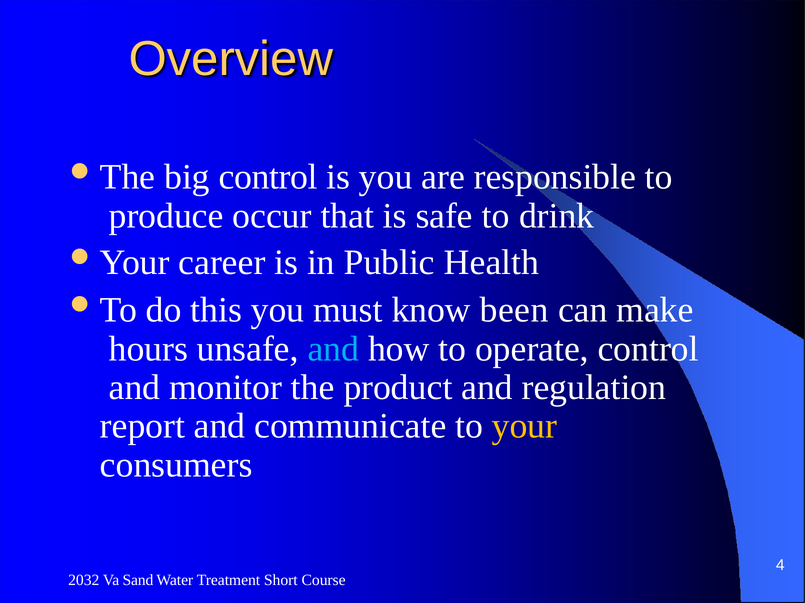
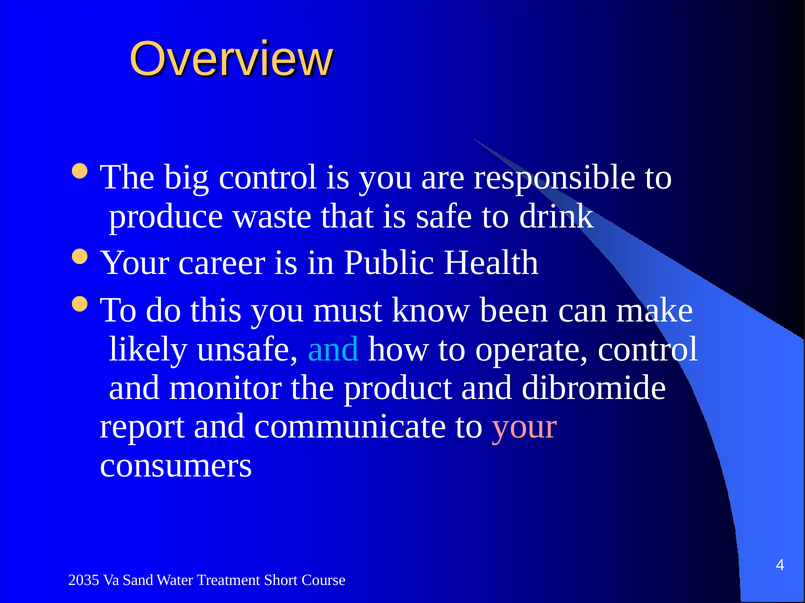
occur: occur -> waste (272, 216)
hours: hours -> likely (148, 349)
regulation: regulation -> dibromide (594, 388)
your colour: yellow -> pink (524, 427)
2032: 2032 -> 2035 (84, 581)
